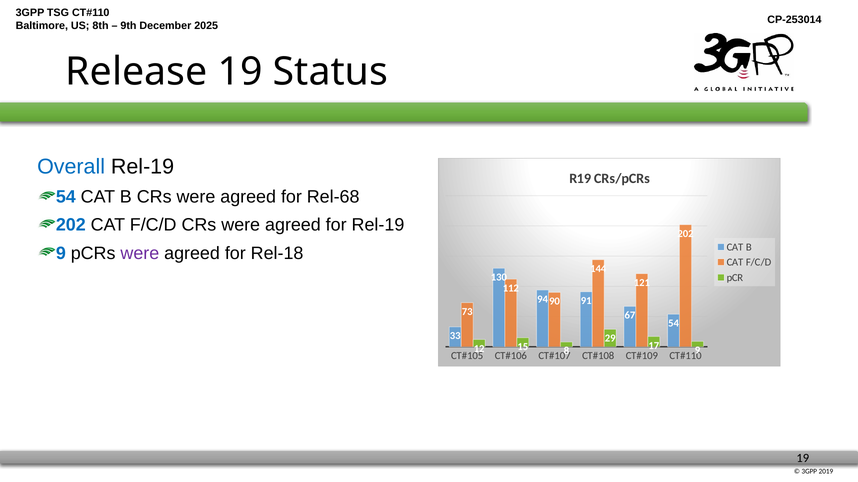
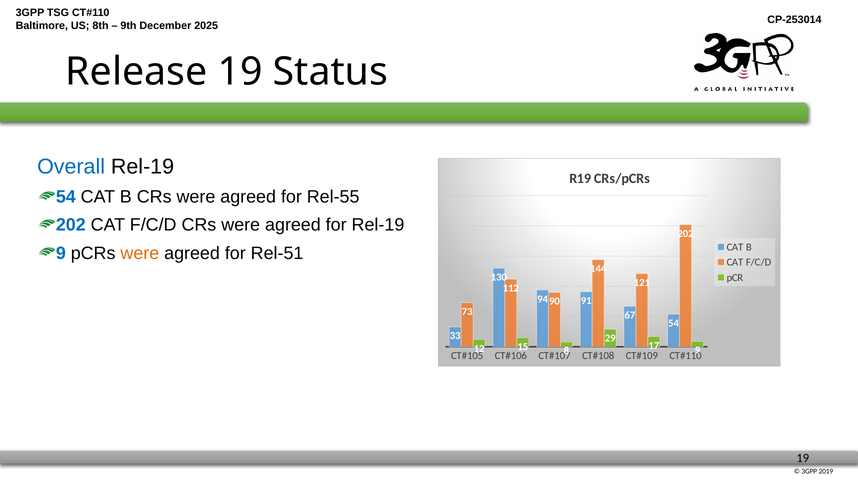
Rel-68: Rel-68 -> Rel-55 (333, 197)
were colour: purple -> orange (140, 254)
Rel-18: Rel-18 -> Rel-51 (277, 254)
